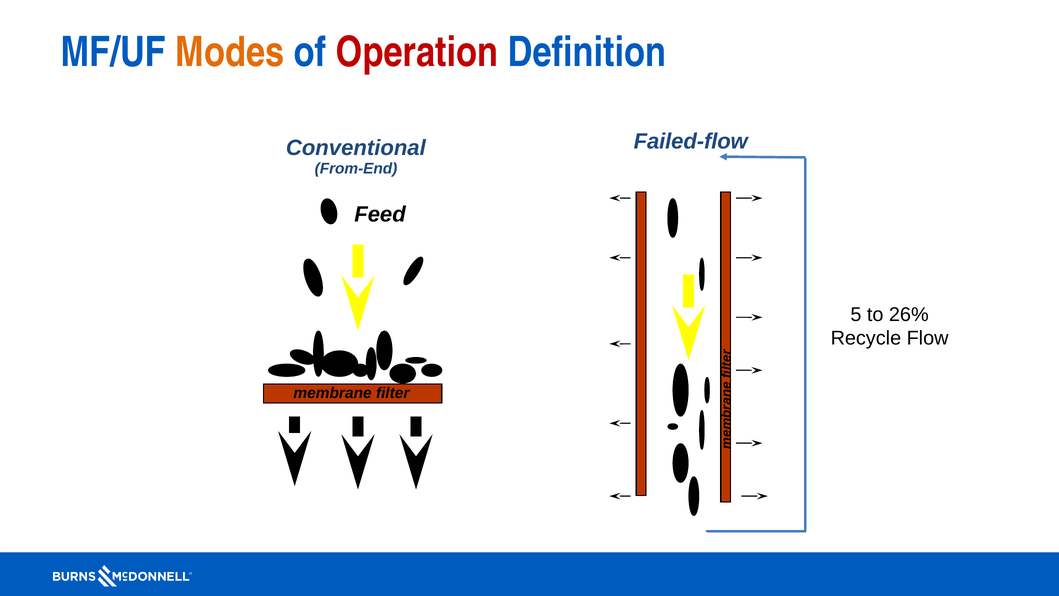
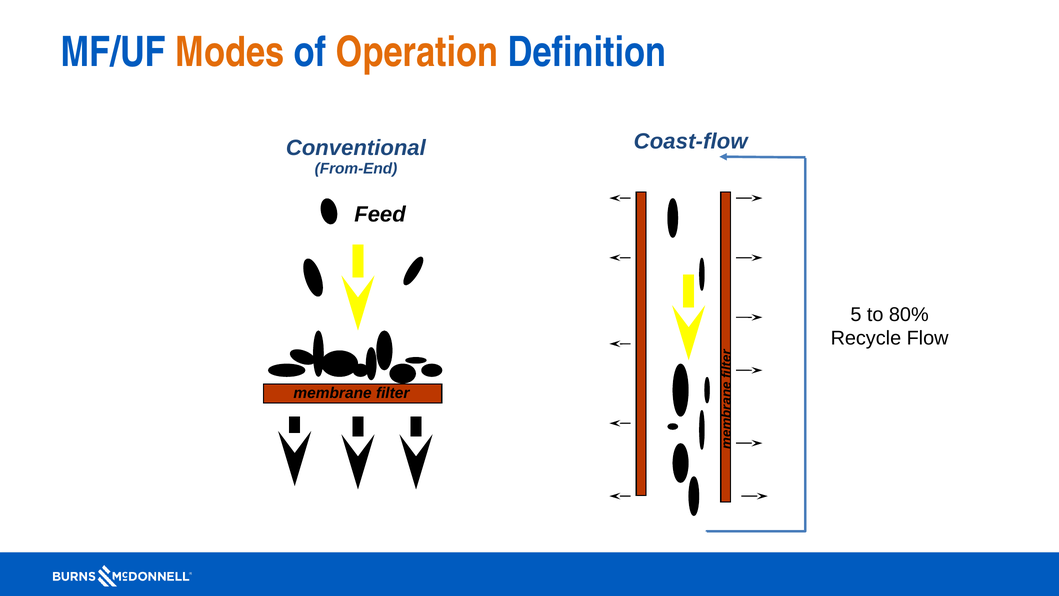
Operation colour: red -> orange (417, 53)
Failed-flow: Failed-flow -> Coast-flow (691, 142)
26%: 26% -> 80% (909, 314)
